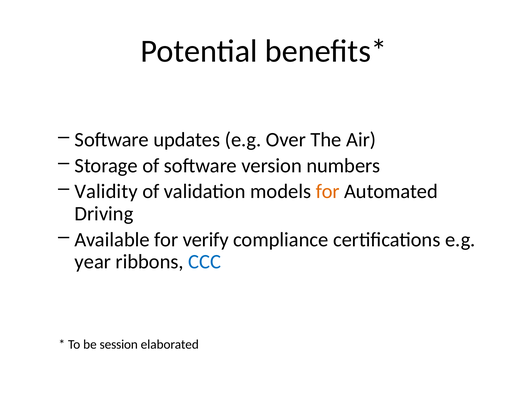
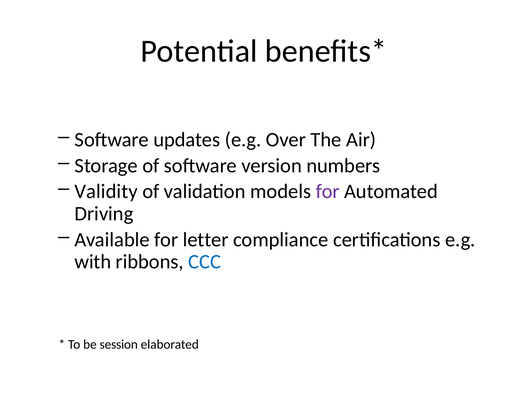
for colour: orange -> purple (328, 192)
verify: verify -> letter (206, 240)
year: year -> with (93, 262)
